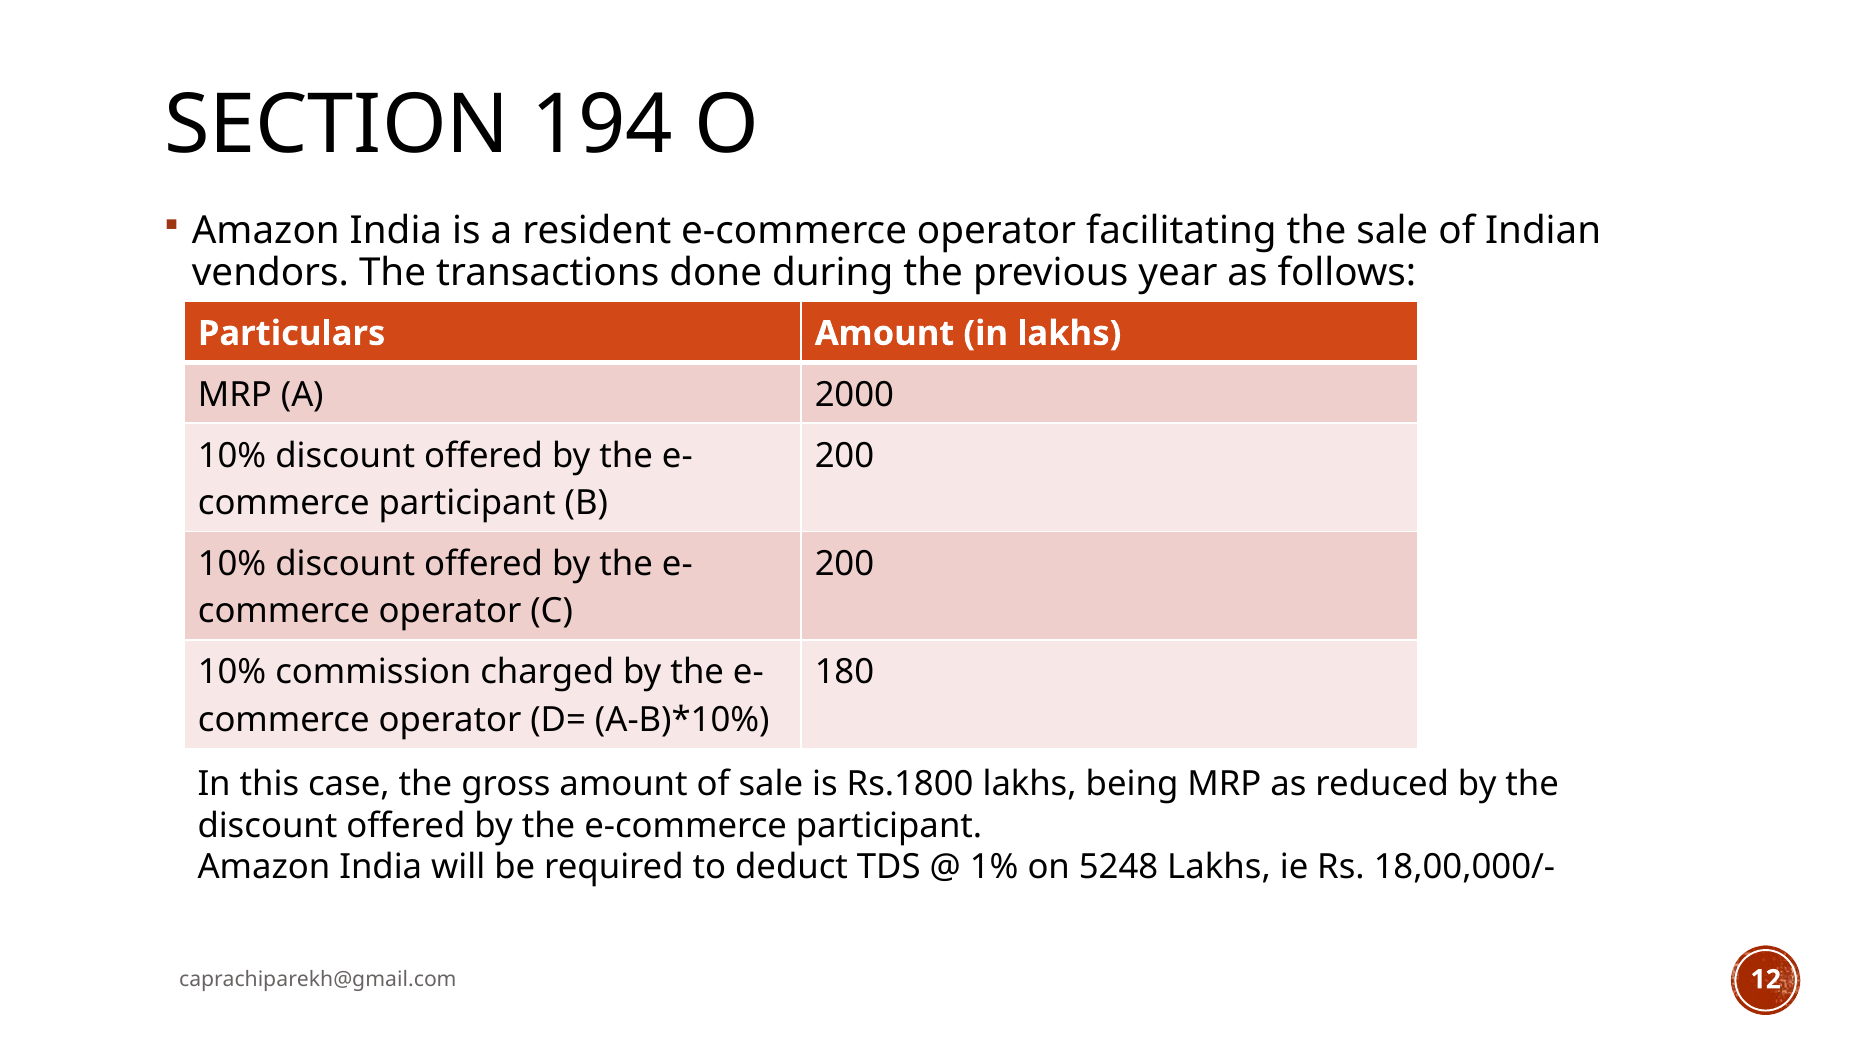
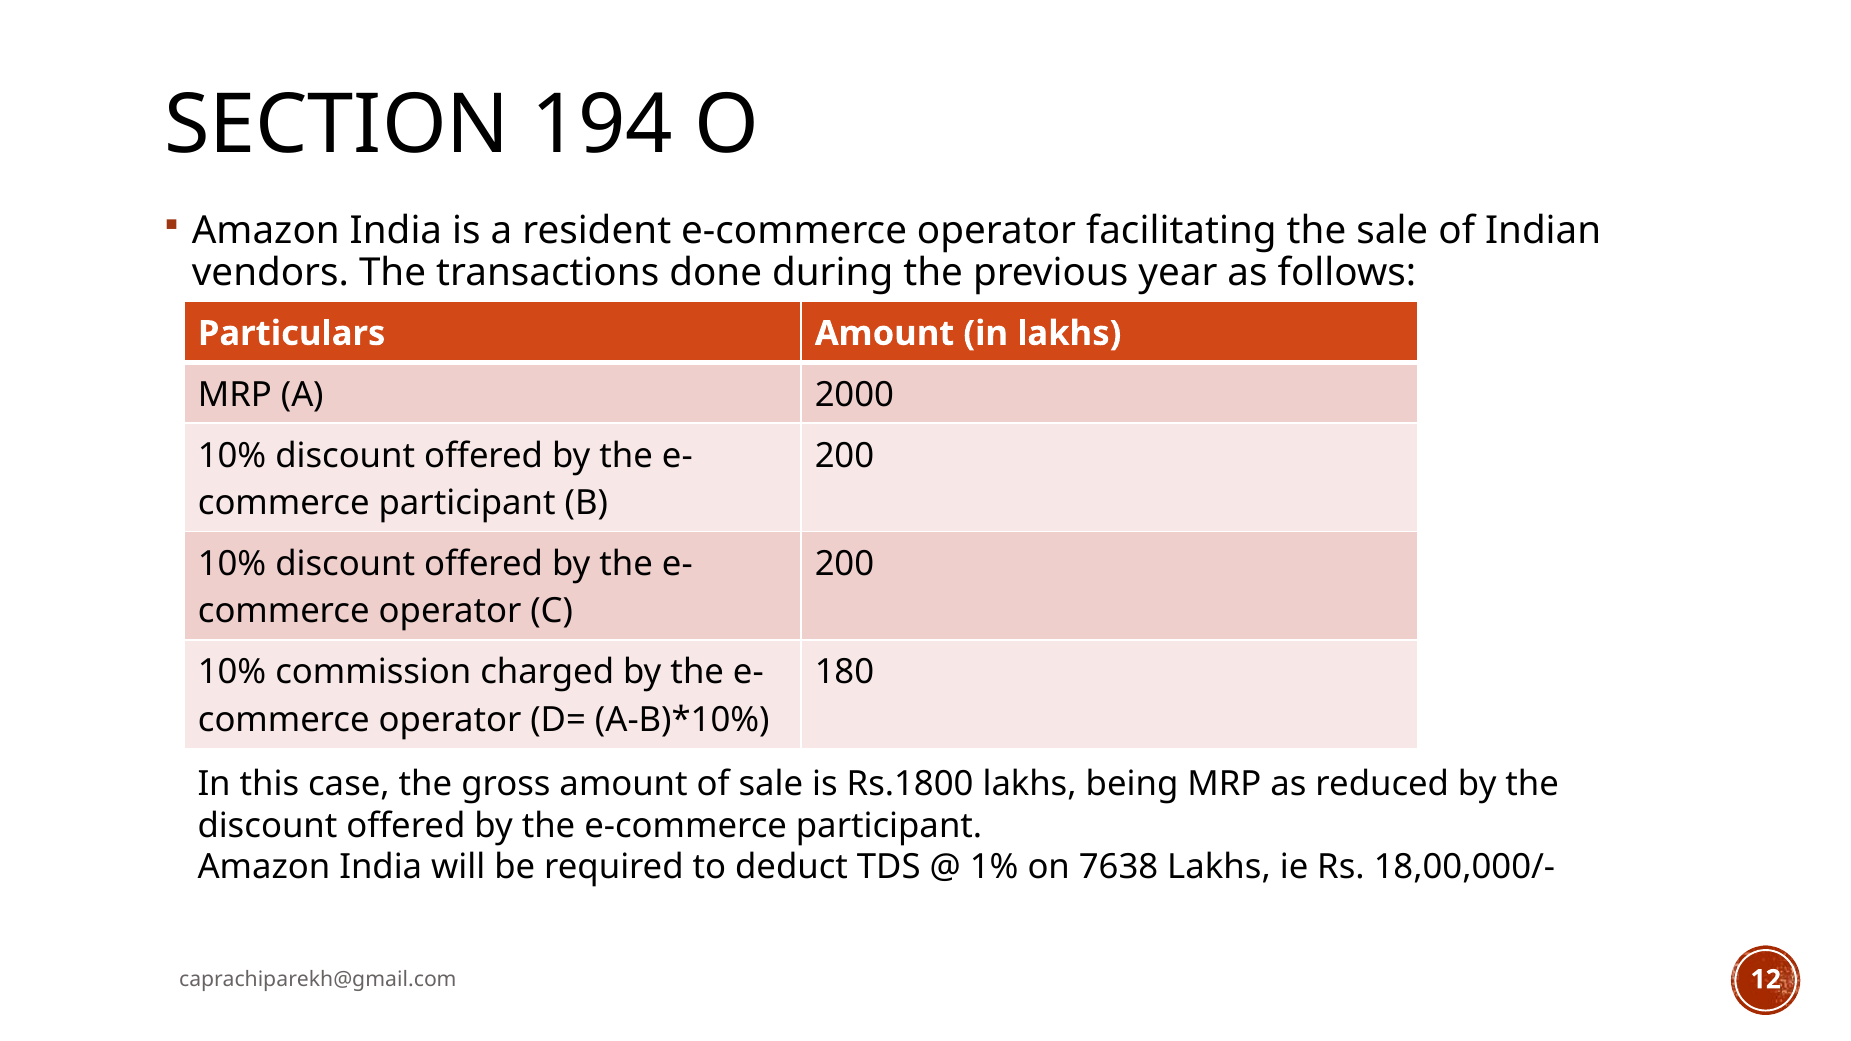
5248: 5248 -> 7638 (1119, 868)
